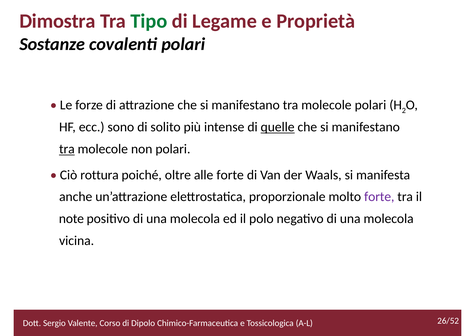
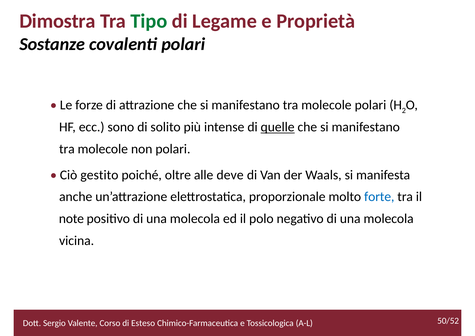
tra underline: present -> none (67, 149)
rottura: rottura -> gestito (99, 175)
alle forte: forte -> deve (230, 175)
forte colour: purple -> blue (379, 196)
Dipolo: Dipolo -> Esteso (143, 323)
26/52: 26/52 -> 50/52 (448, 321)
